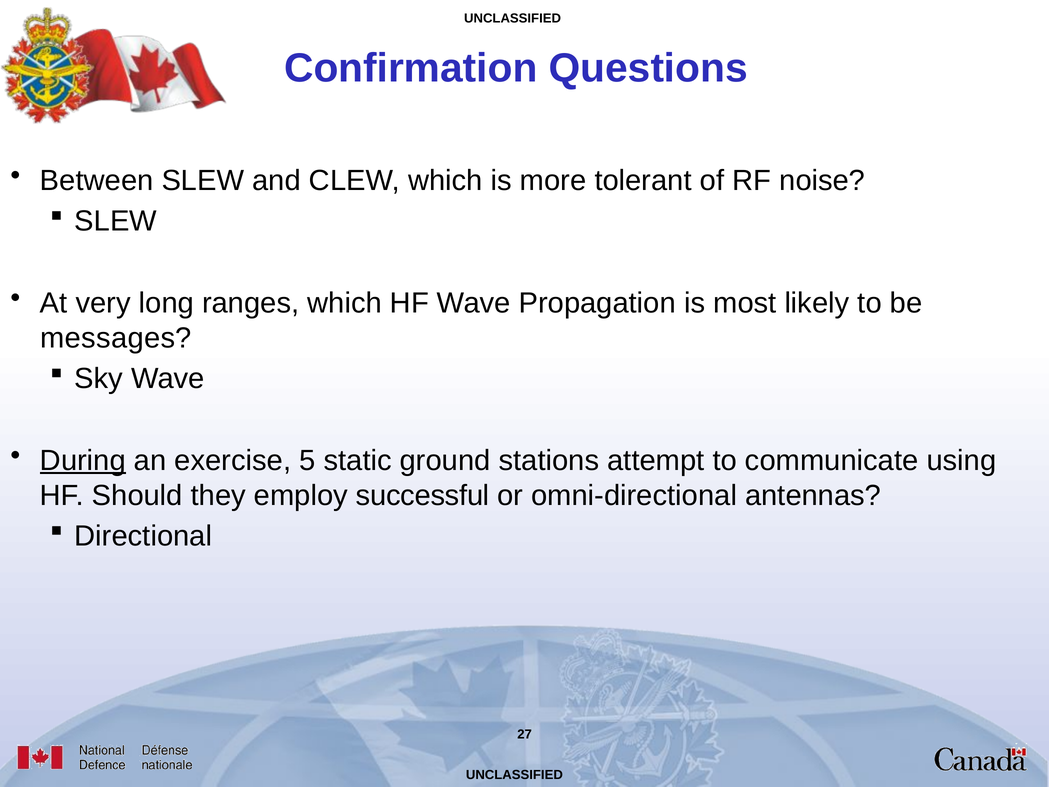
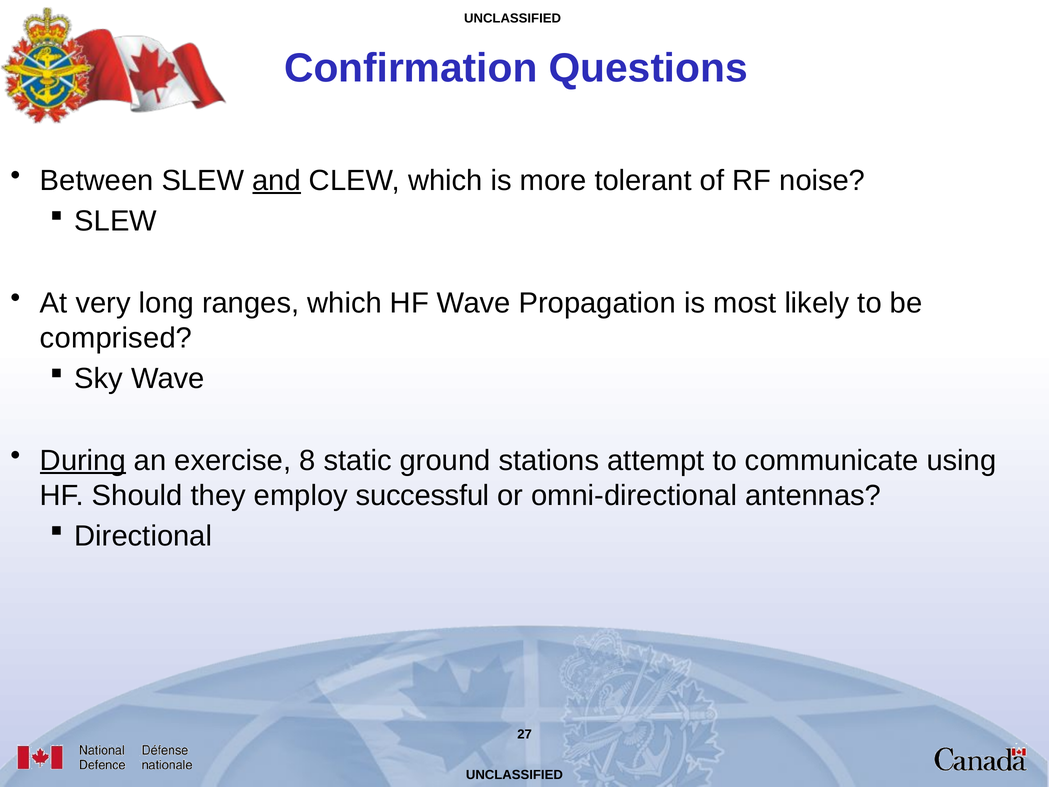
and underline: none -> present (277, 180)
messages: messages -> comprised (116, 338)
5: 5 -> 8 (307, 460)
